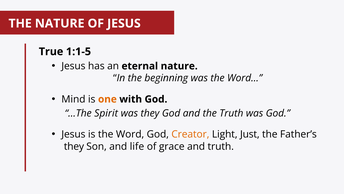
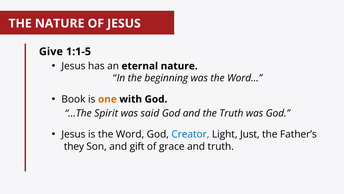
True: True -> Give (51, 52)
Mind: Mind -> Book (73, 99)
was they: they -> said (150, 113)
Creator colour: orange -> blue (190, 134)
life: life -> gift (137, 146)
